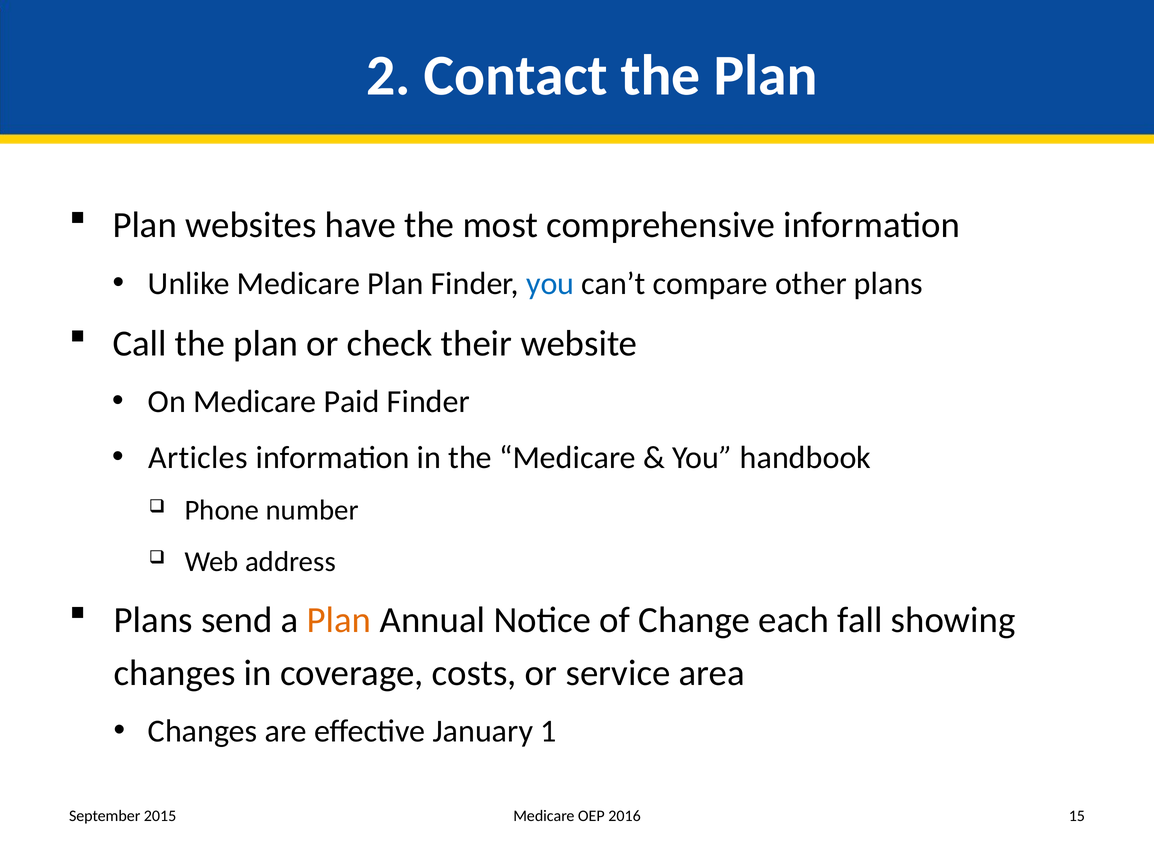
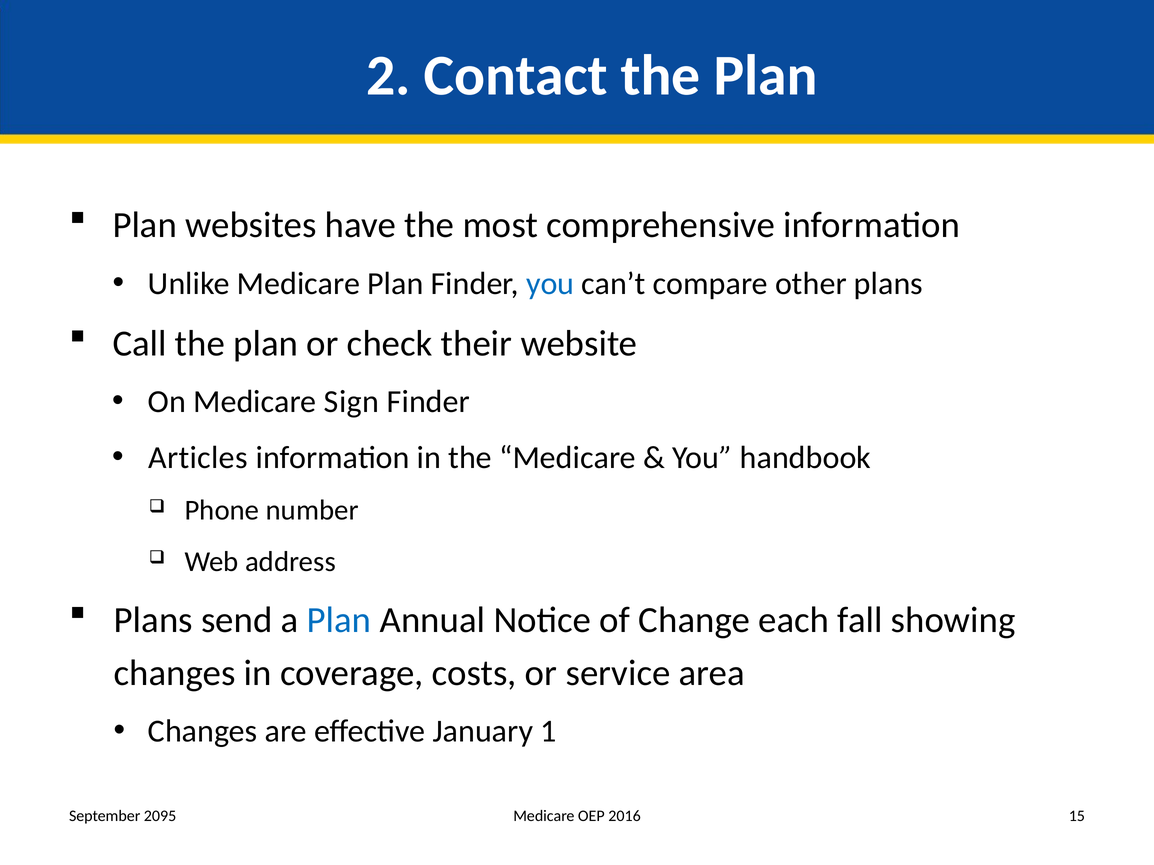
Paid: Paid -> Sign (351, 402)
Plan colour: orange -> blue (339, 620)
2015: 2015 -> 2095 (160, 817)
